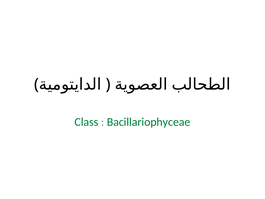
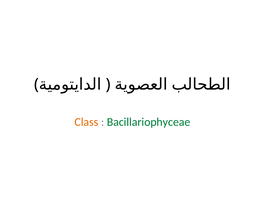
Class colour: green -> orange (86, 122)
